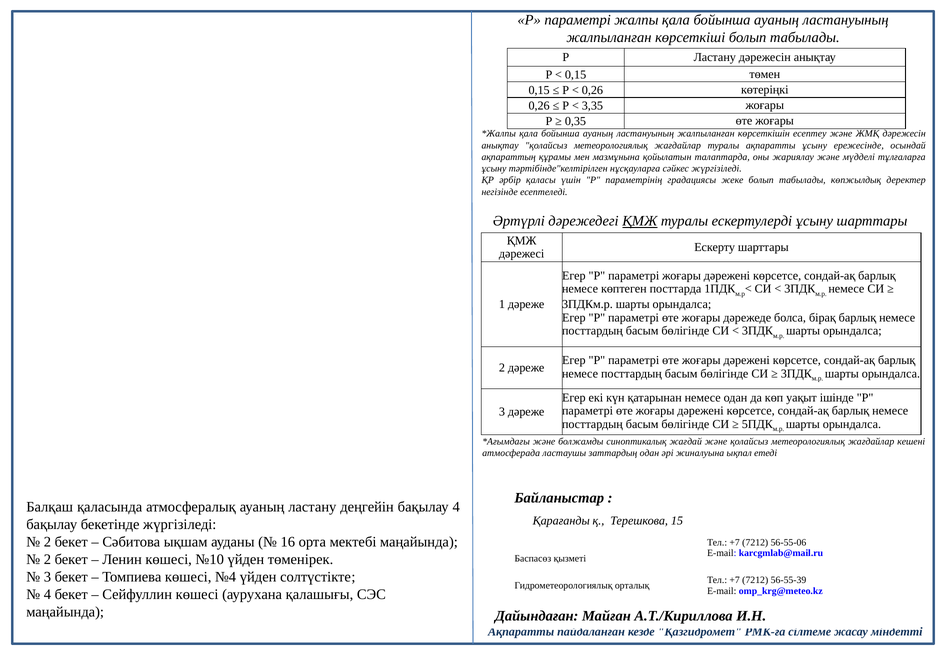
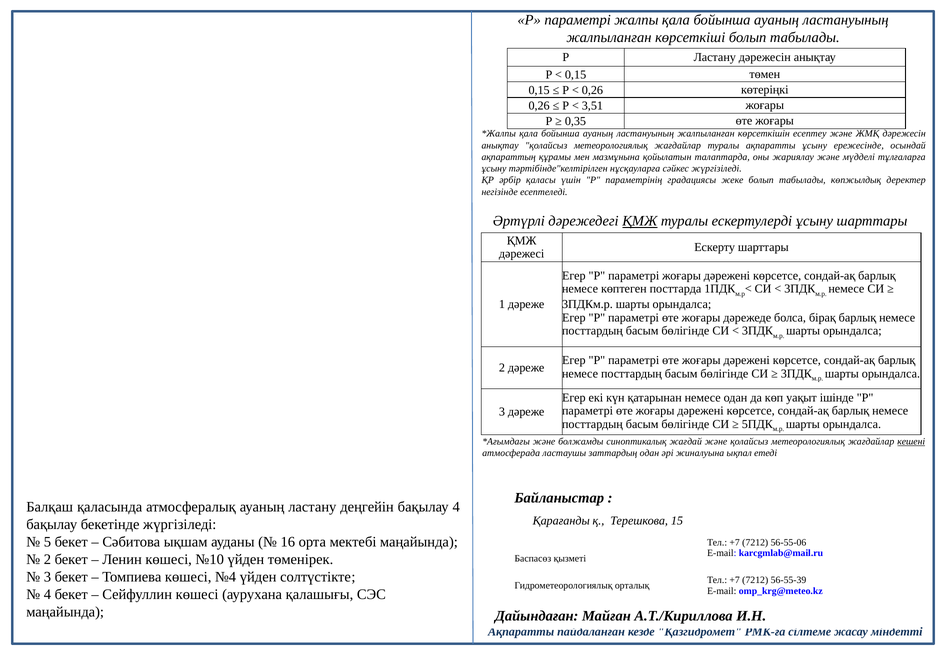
3,35: 3,35 -> 3,51 (592, 106)
кешені underline: none -> present (911, 442)
2: 2 -> 5 (47, 542)
